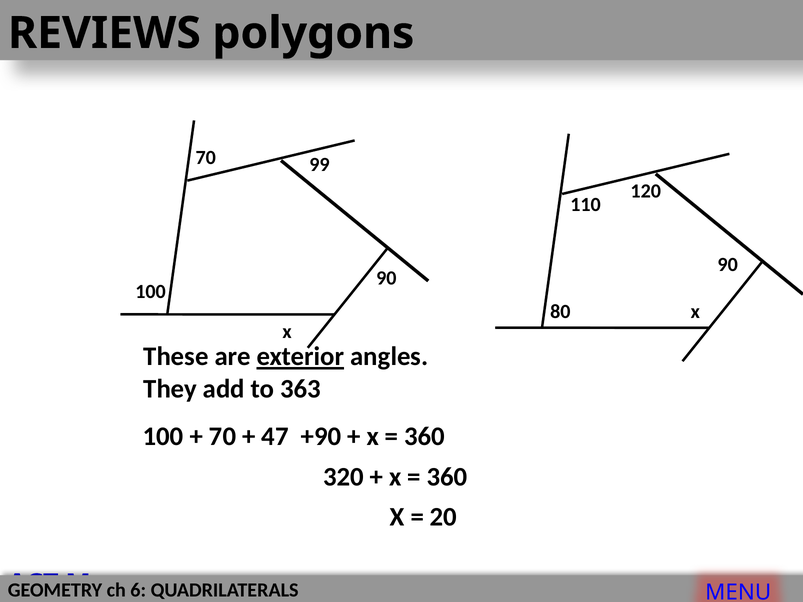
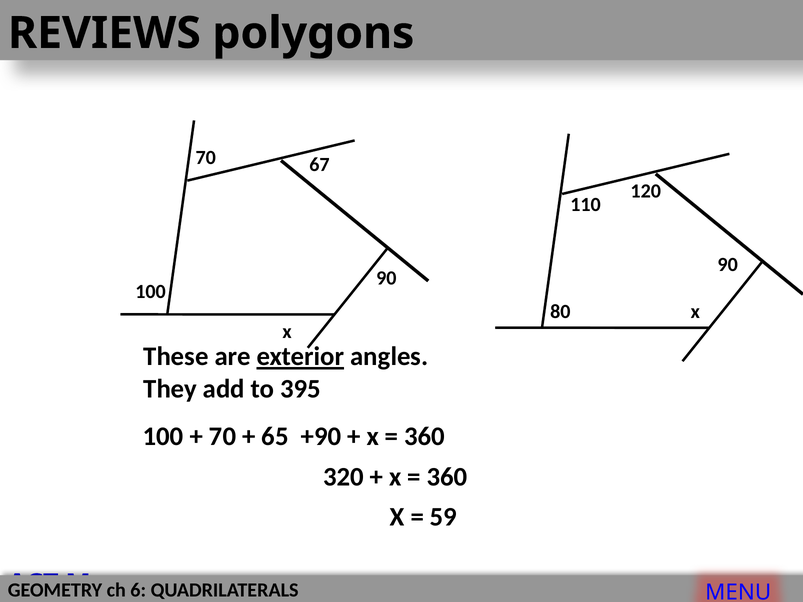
99: 99 -> 67 (319, 165)
363: 363 -> 395 (301, 389)
47: 47 -> 65 (275, 437)
20: 20 -> 59 (443, 517)
